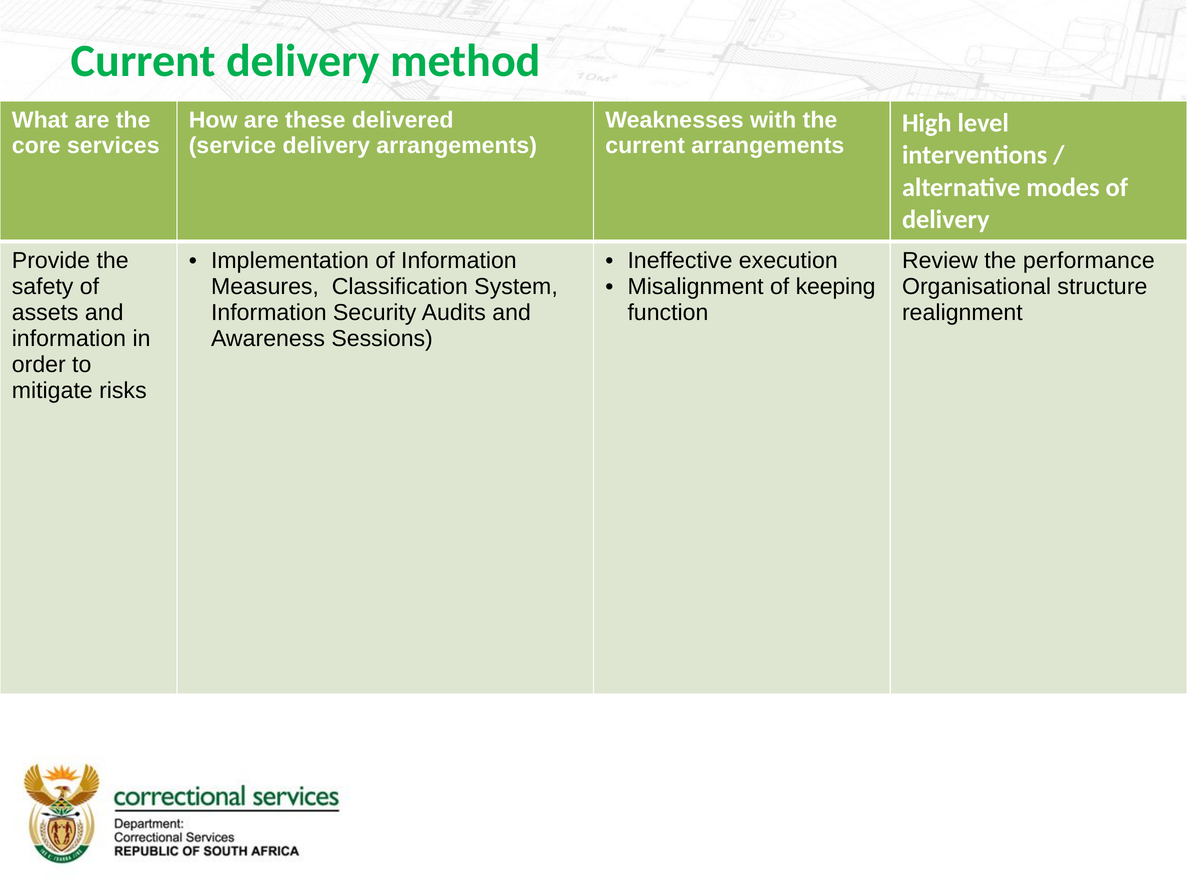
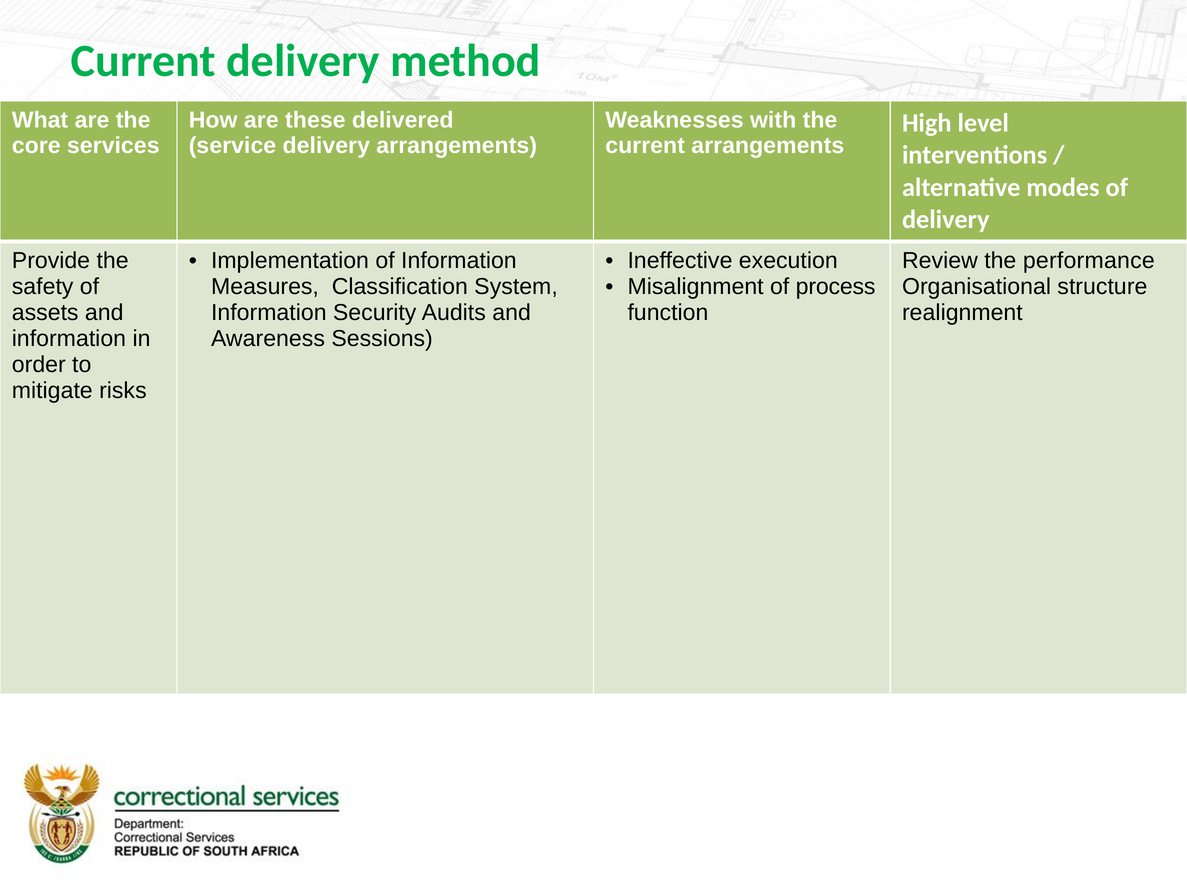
keeping: keeping -> process (836, 287)
